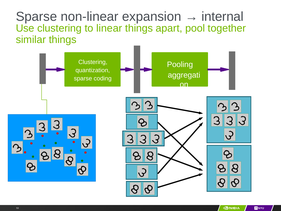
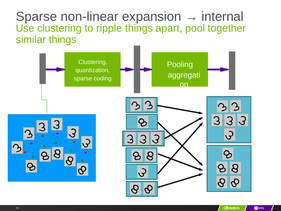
linear: linear -> ripple (109, 28)
